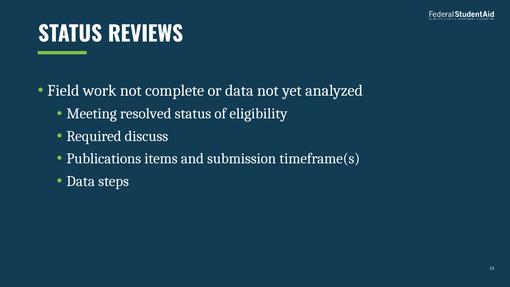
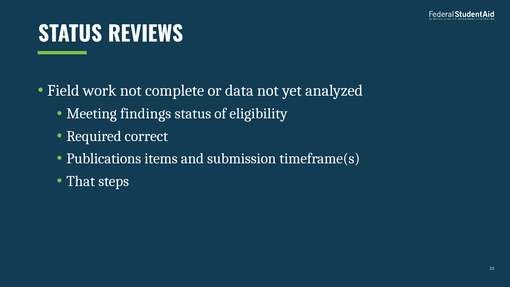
resolved: resolved -> findings (146, 114)
discuss: discuss -> correct (146, 136)
Data: Data -> That (81, 181)
